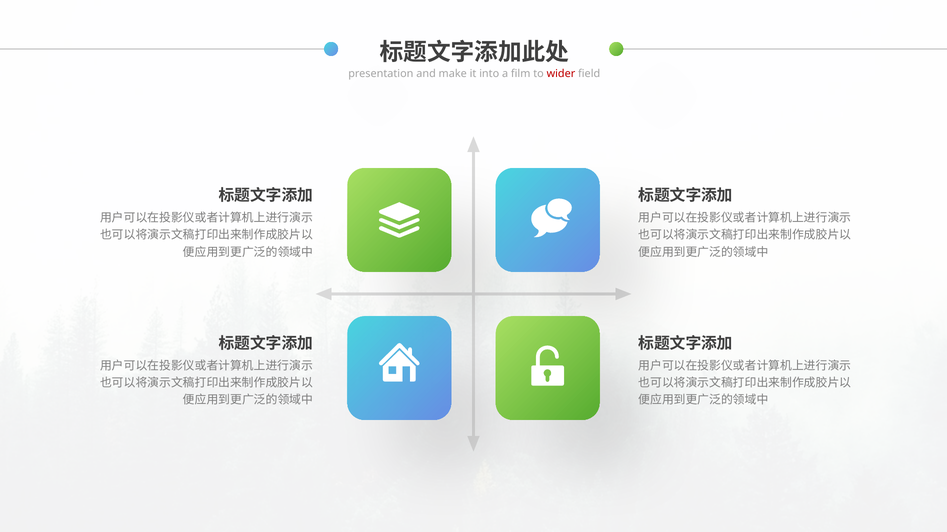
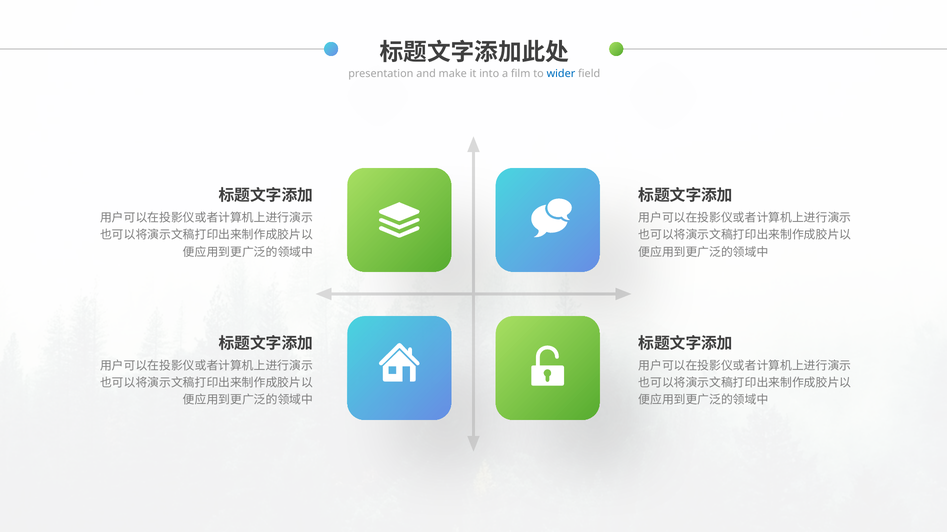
wider colour: red -> blue (561, 74)
